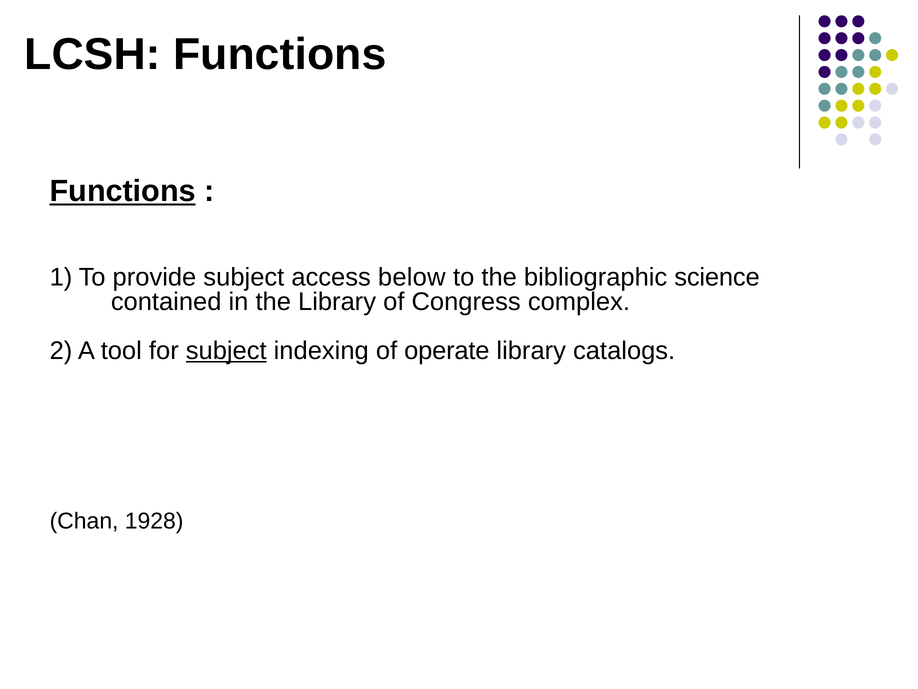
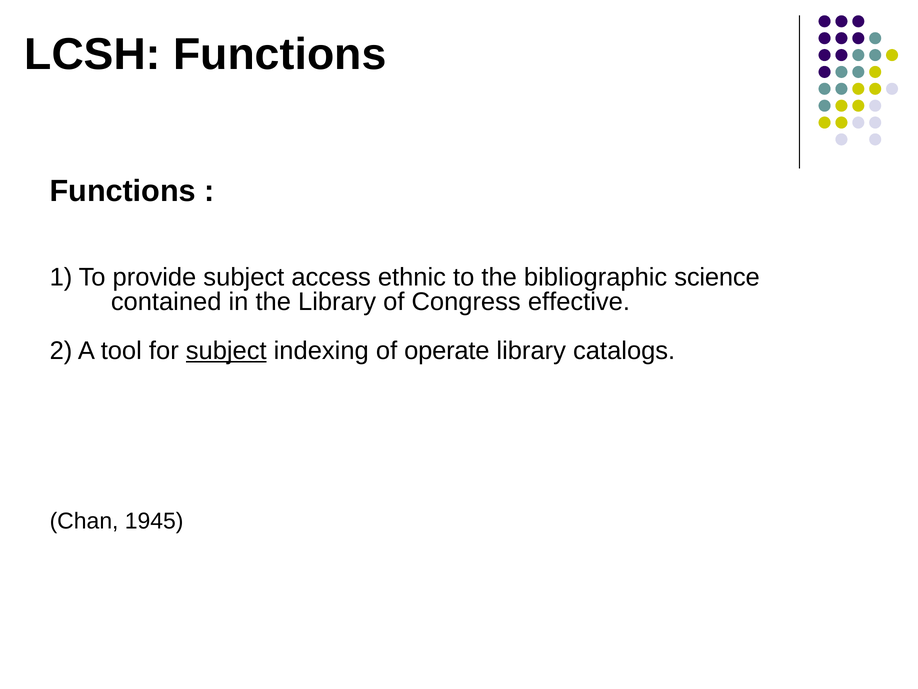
Functions underline: present -> none (123, 191)
below: below -> ethnic (412, 277)
complex: complex -> effective (579, 301)
1928: 1928 -> 1945 (154, 521)
